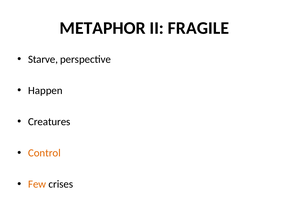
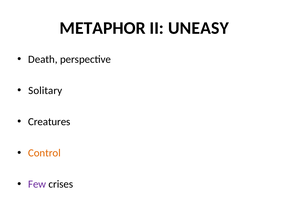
FRAGILE: FRAGILE -> UNEASY (198, 28)
Starve: Starve -> Death (43, 59)
Happen: Happen -> Solitary (45, 90)
Few colour: orange -> purple (37, 184)
